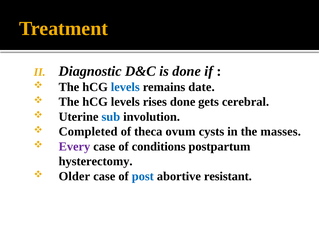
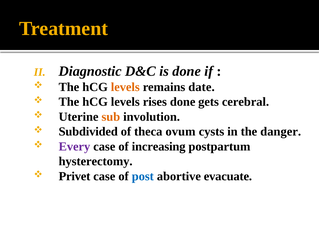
levels colour: blue -> orange (125, 87)
sub colour: blue -> orange (111, 117)
Completed: Completed -> Subdivided (88, 132)
masses: masses -> danger (281, 132)
conditions: conditions -> increasing (159, 147)
Older: Older -> Privet (74, 176)
resistant: resistant -> evacuate (228, 176)
